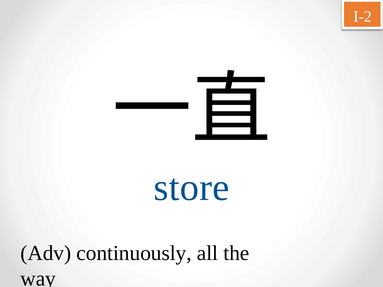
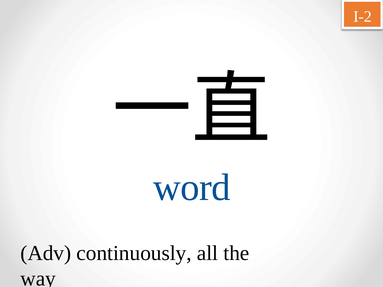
store: store -> word (192, 188)
